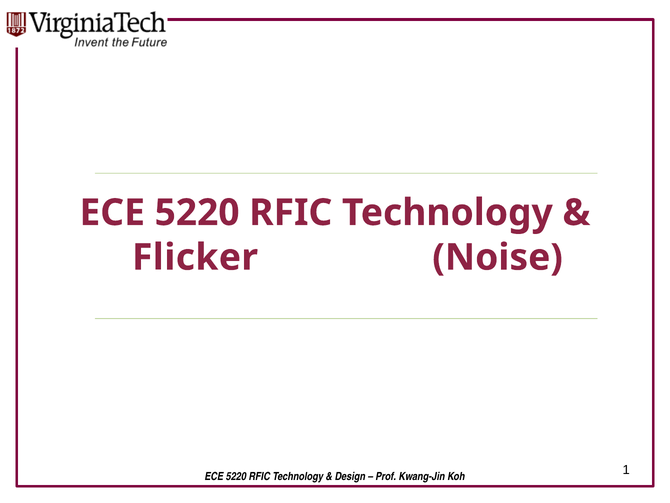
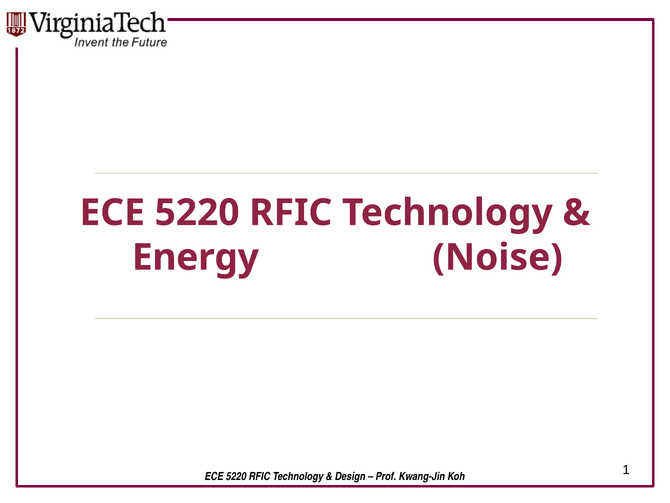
Flicker: Flicker -> Energy (195, 257)
